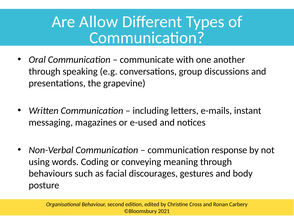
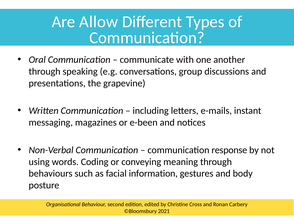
e-used: e-used -> e-been (144, 122)
discourages: discourages -> information (153, 173)
